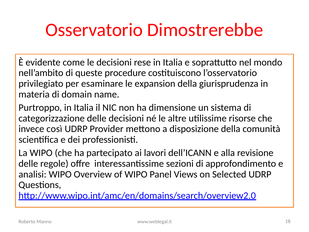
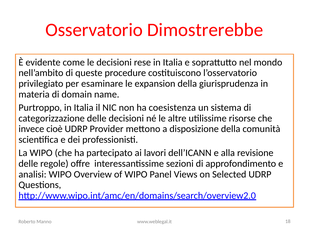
dimensione: dimensione -> coesistenza (172, 107)
così: così -> cioè (54, 129)
